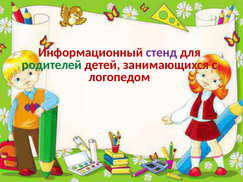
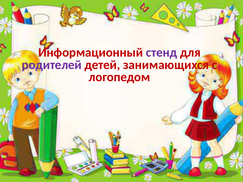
родителей colour: green -> purple (52, 65)
